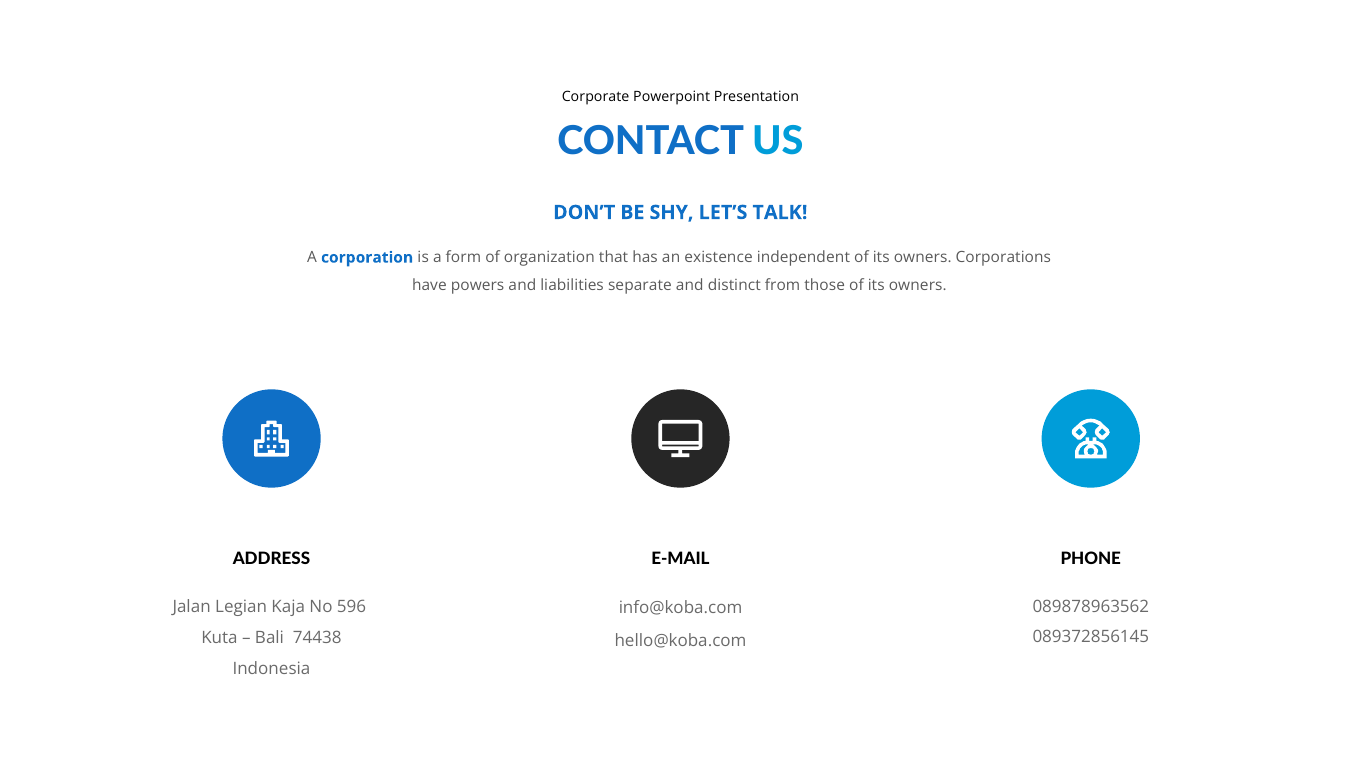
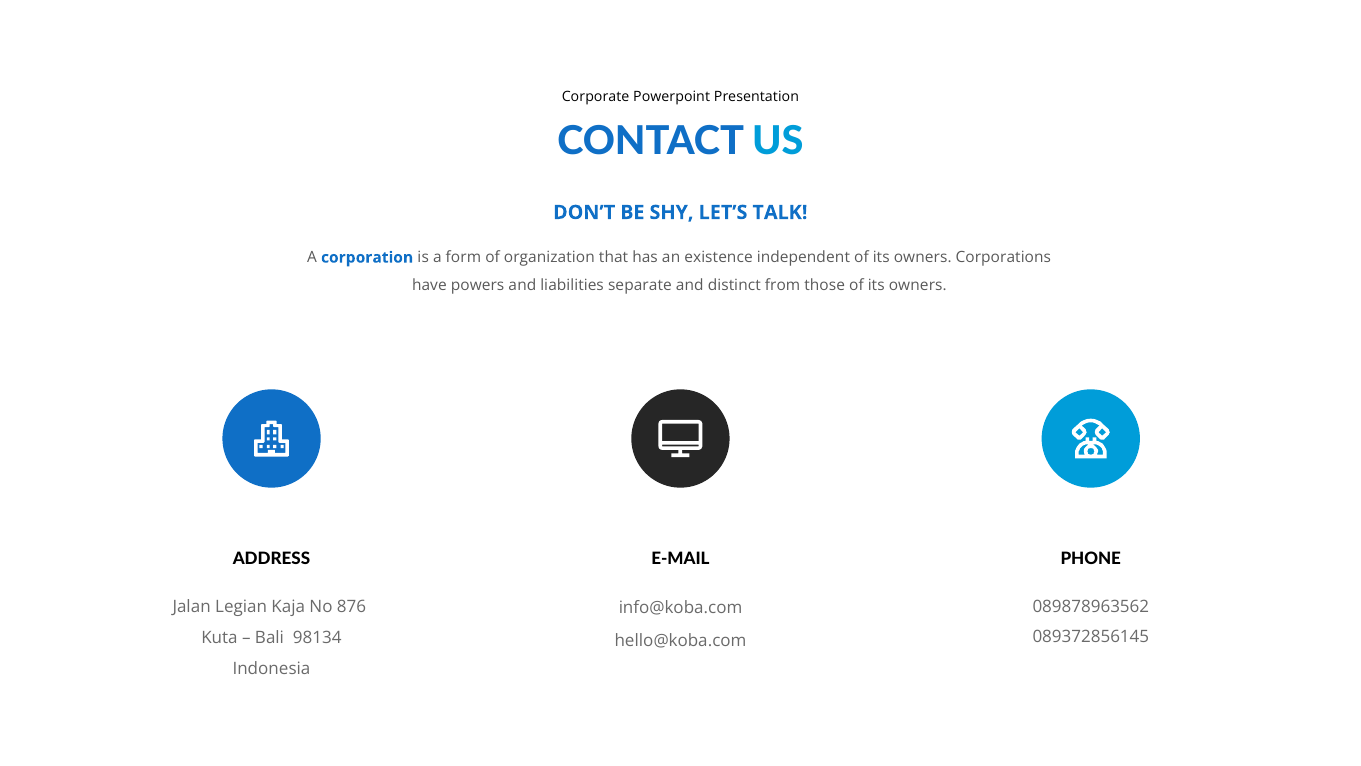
596: 596 -> 876 (352, 607)
74438: 74438 -> 98134 (317, 638)
